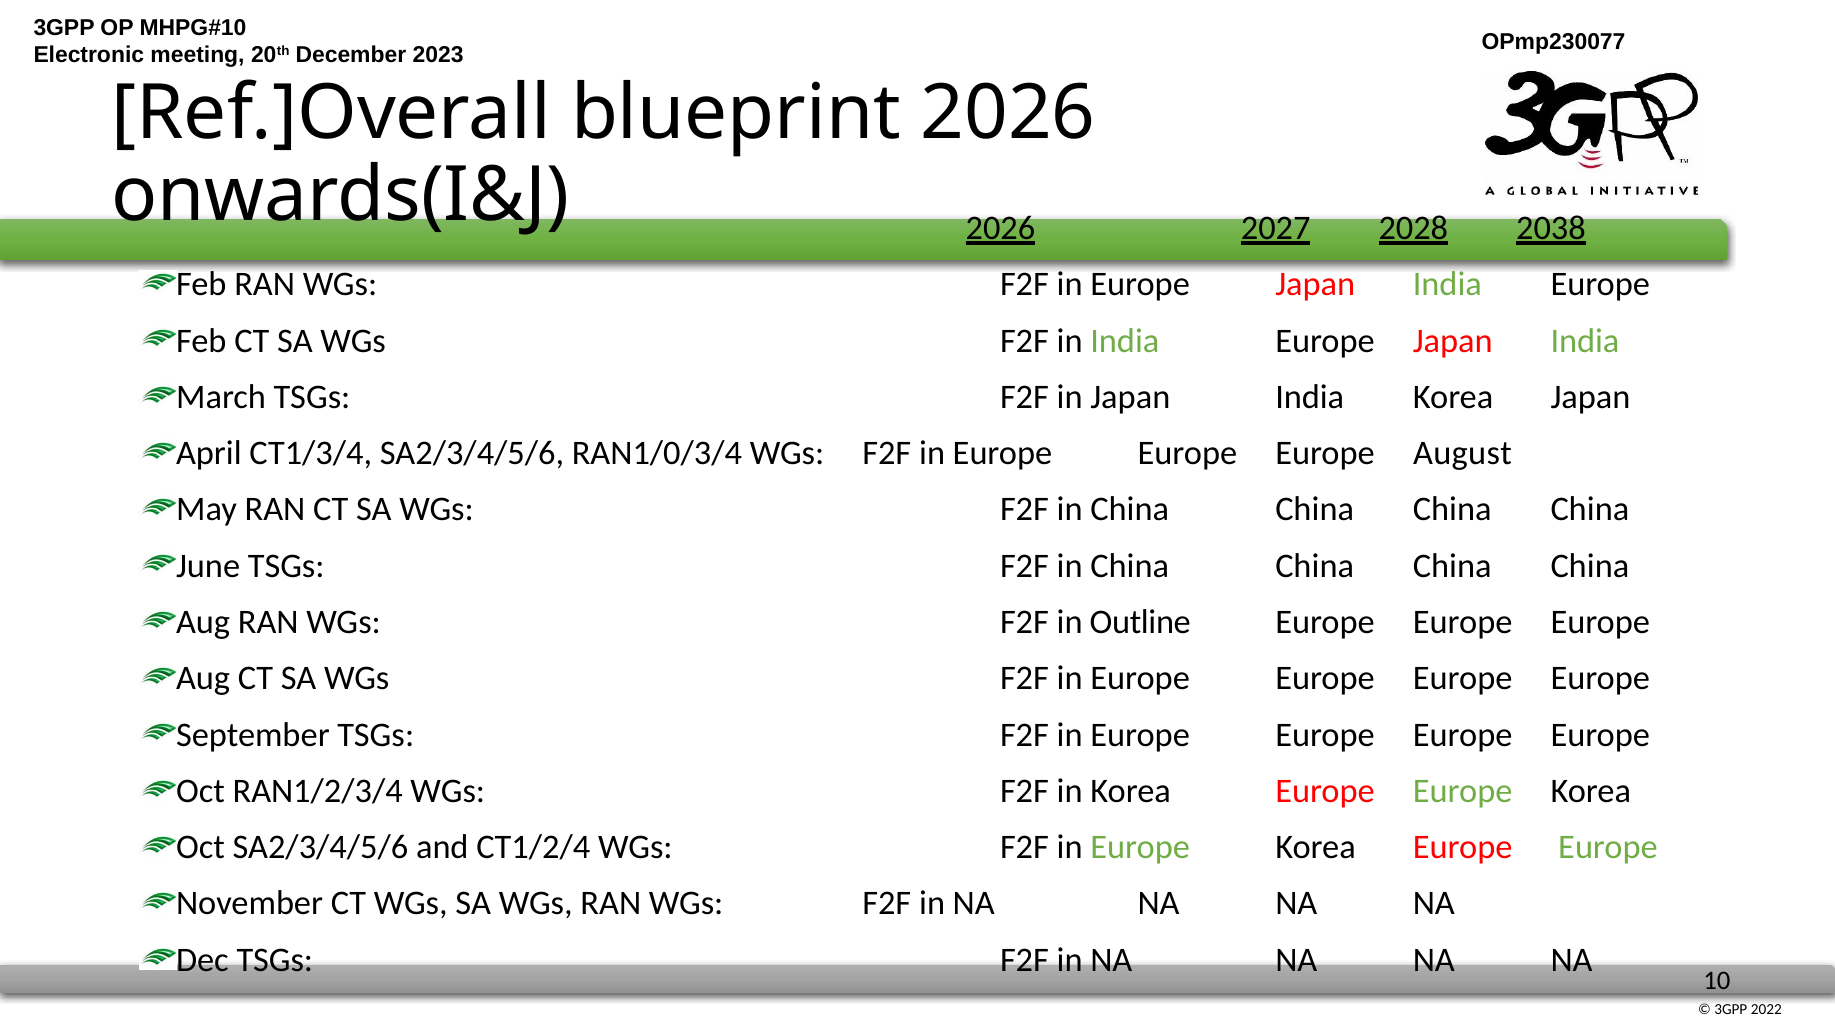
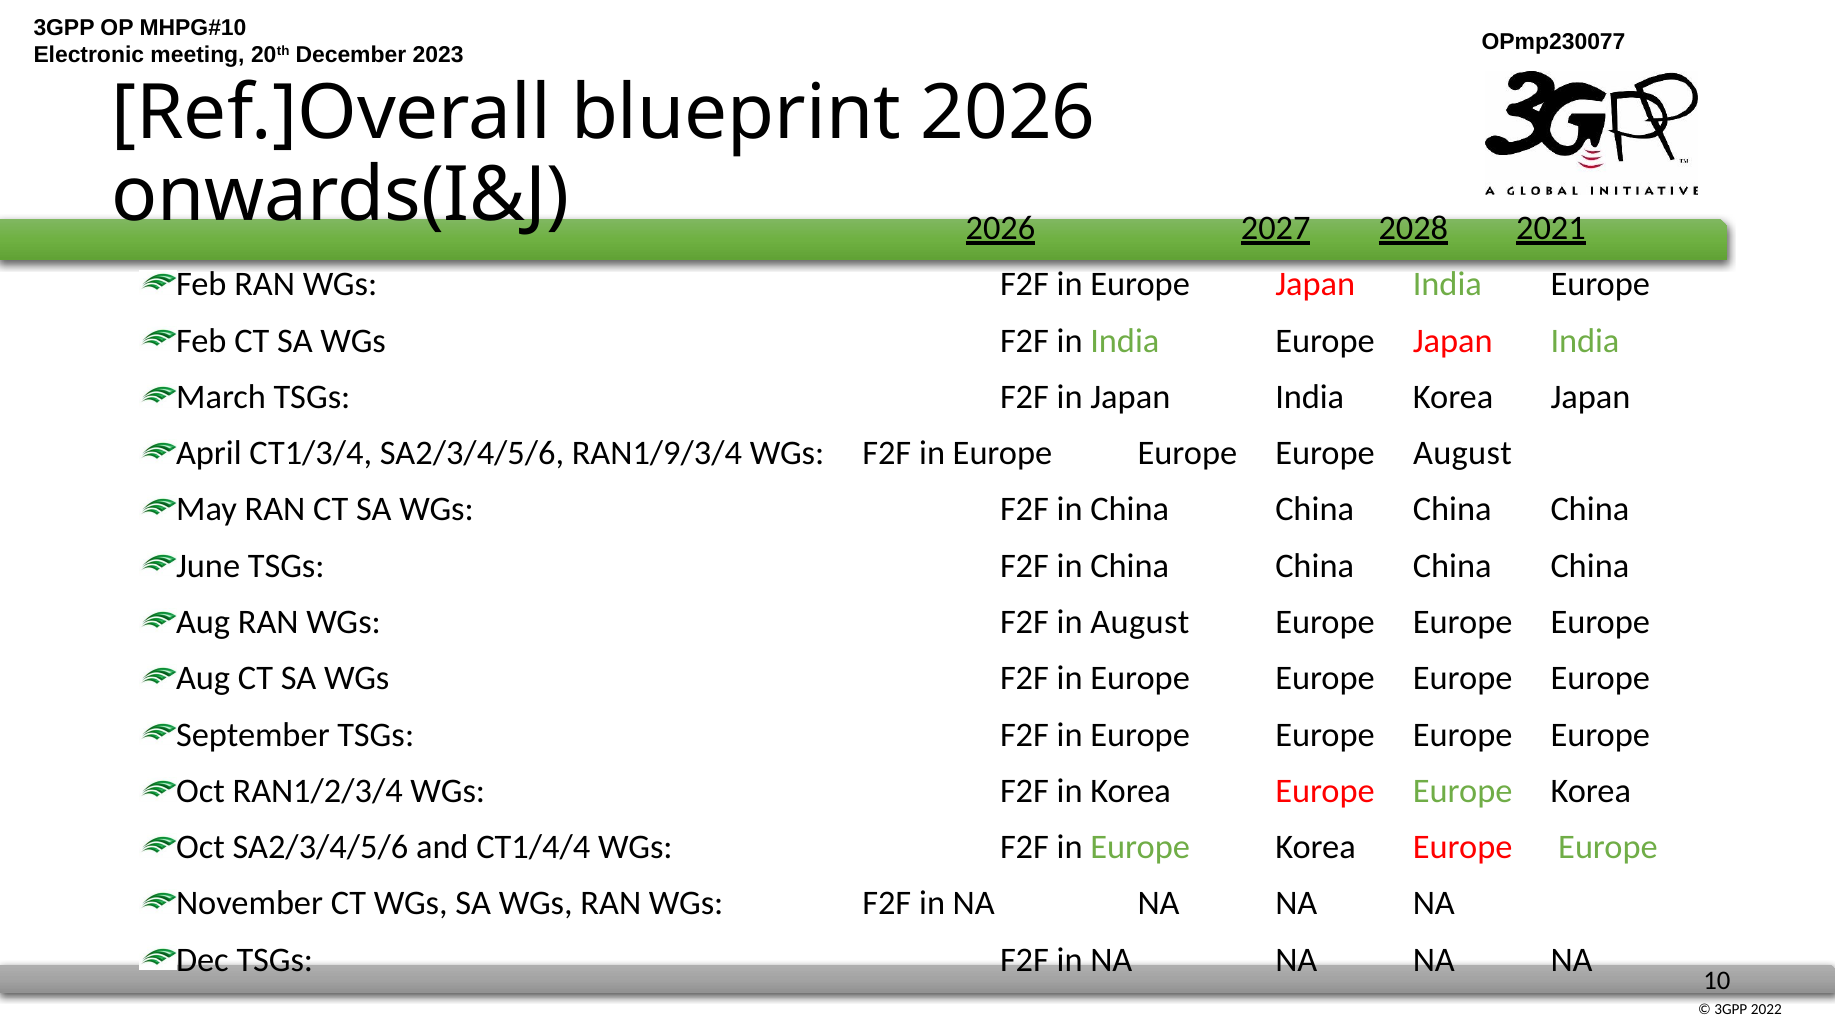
2038: 2038 -> 2021 (1551, 228)
RAN1/0/3/4: RAN1/0/3/4 -> RAN1/9/3/4 (657, 453)
in Outline: Outline -> August (1140, 622)
CT1/2/4: CT1/2/4 -> CT1/4/4 (533, 847)
